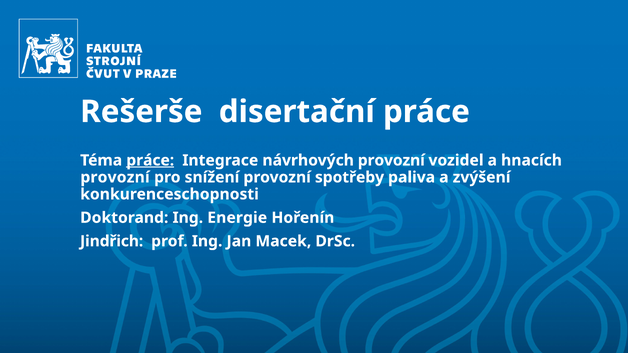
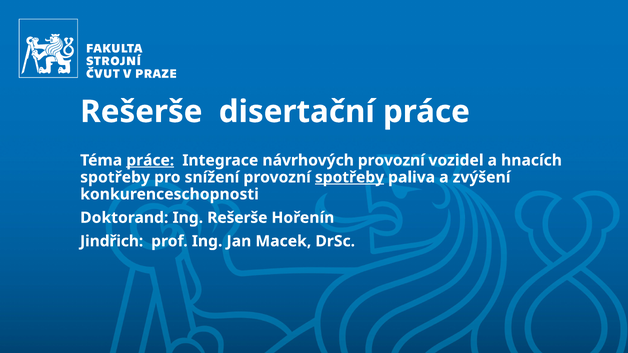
provozní: provozní -> spotřeby (115, 177)
spotřeby underline: none -> present (350, 177)
Ing Energie: Energie -> Rešerše (237, 218)
